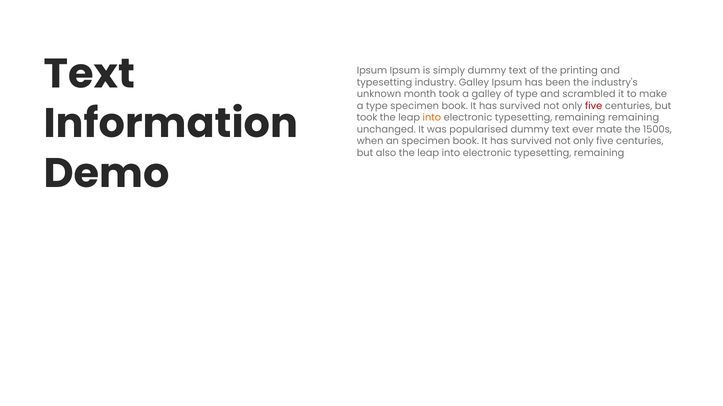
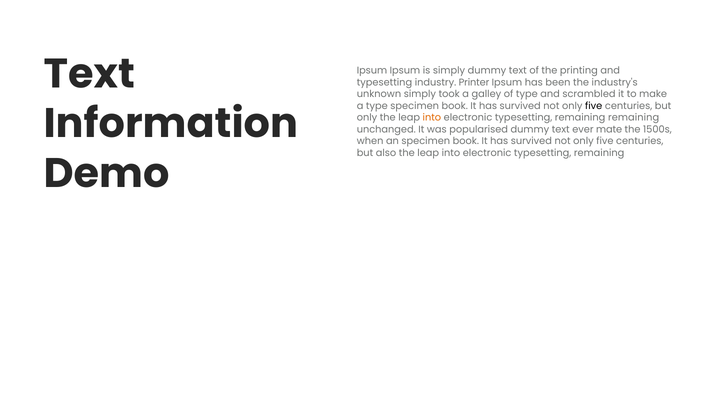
industry Galley: Galley -> Printer (474, 83)
unknown month: month -> simply (420, 94)
five colour: red -> black (594, 106)
took: took -> only (367, 118)
